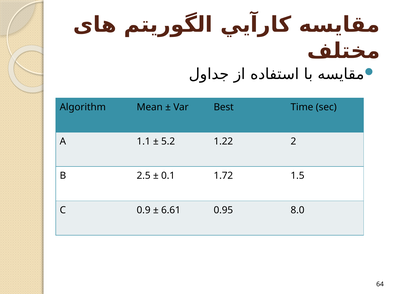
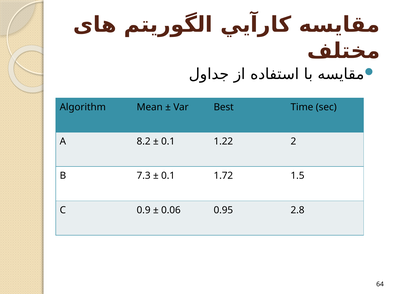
1.1: 1.1 -> 8.2 (144, 142)
5.2: 5.2 -> 0.1 (168, 142)
2.5: 2.5 -> 7.3 (144, 176)
6.61: 6.61 -> 0.06 (171, 211)
8.0: 8.0 -> 2.8 (298, 211)
